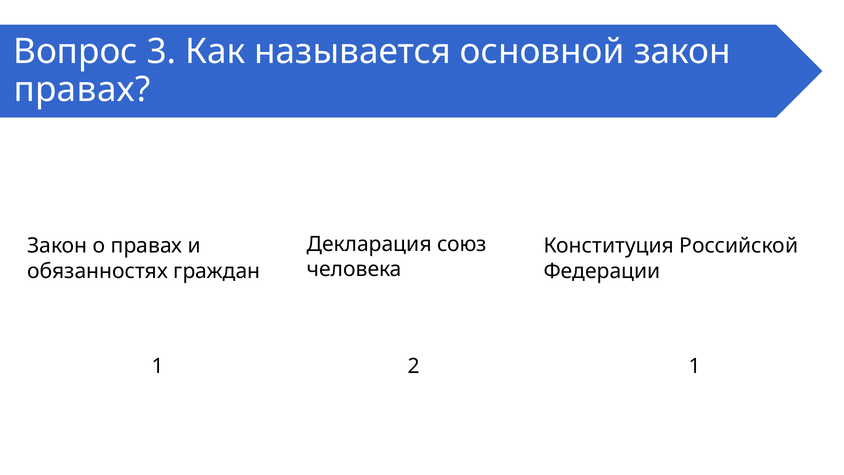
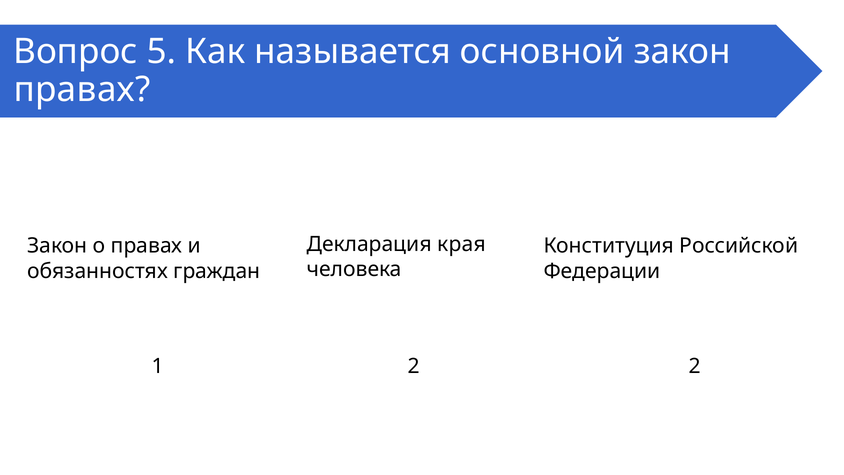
3: 3 -> 5 (162, 52)
союз: союз -> края (462, 244)
2 1: 1 -> 2 (695, 366)
